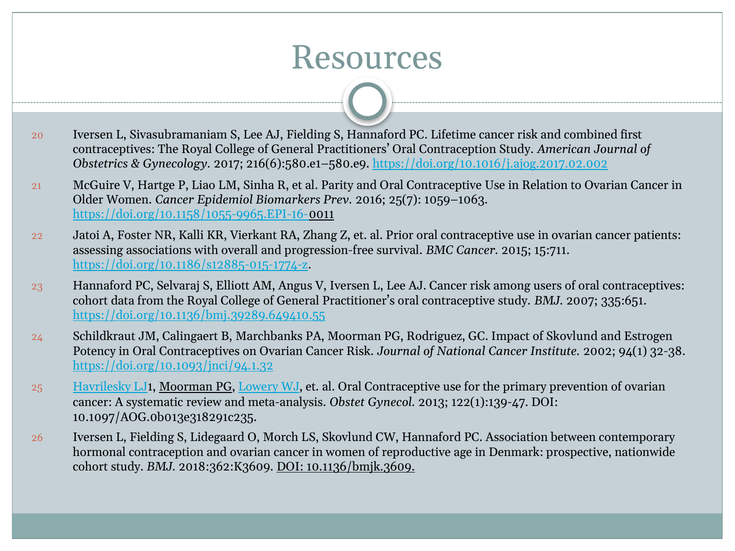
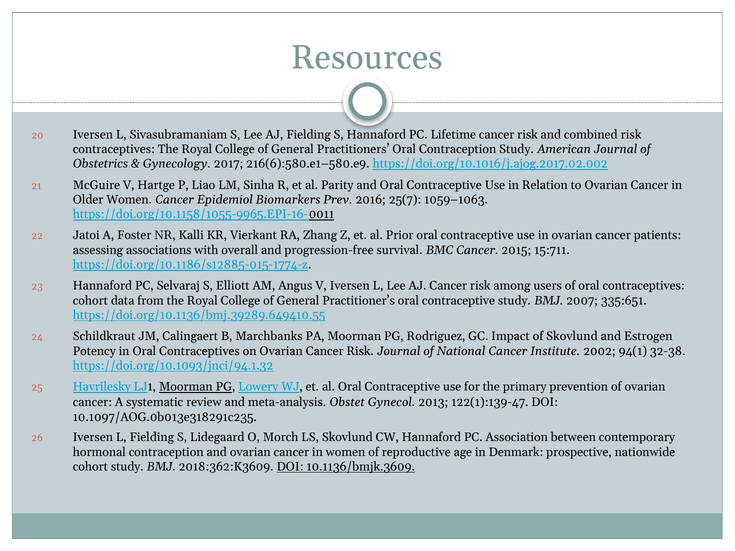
combined first: first -> risk (631, 135)
